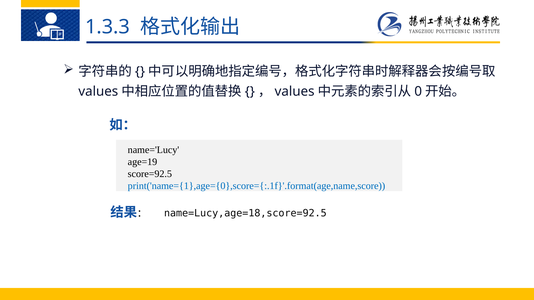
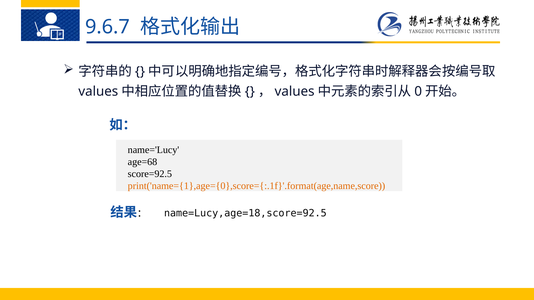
1.3.3: 1.3.3 -> 9.6.7 (108, 27)
age=19: age=19 -> age=68 (142, 162)
print('name={1},age={0},score={:.1f}'.format(age,name,score colour: blue -> orange (256, 186)
